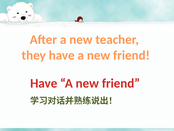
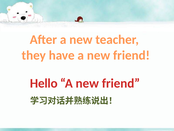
Have: Have -> Hello (44, 83)
